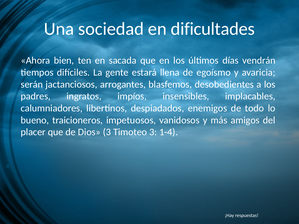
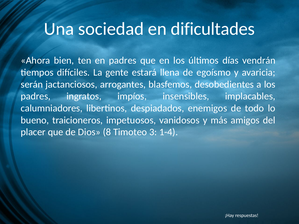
en sacada: sacada -> padres (123, 61)
Dios 3: 3 -> 8 (107, 132)
